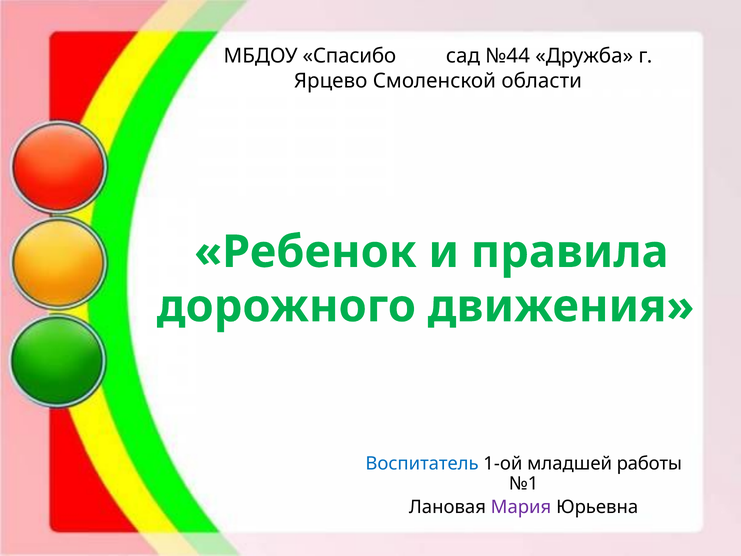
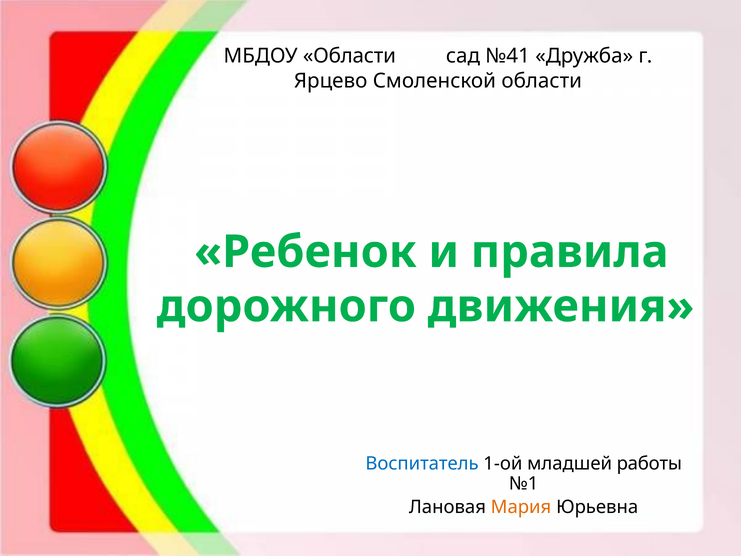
МБДОУ Спасибо: Спасибо -> Области (349, 56)
№44: №44 -> №41 (508, 56)
Мария colour: purple -> orange (521, 507)
